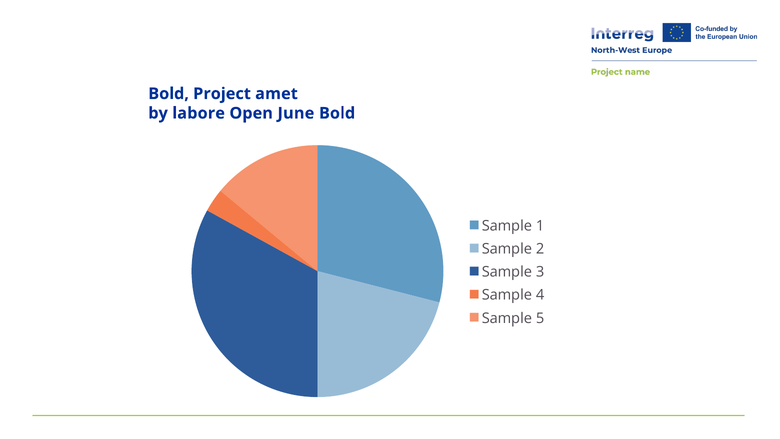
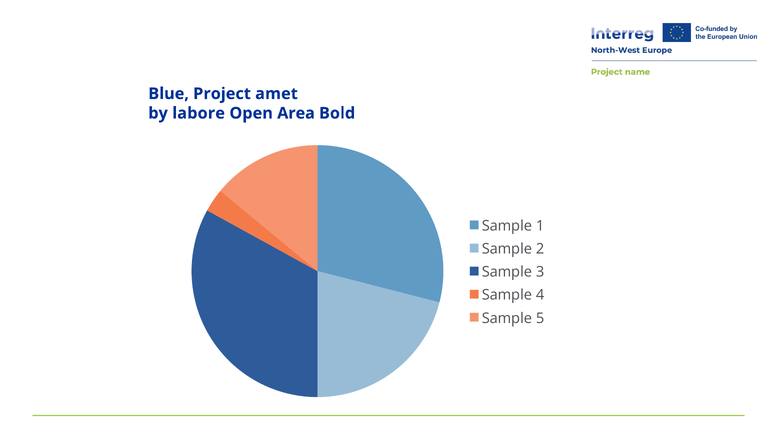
Bold: Bold -> Blue (169, 94)
June: June -> Area (296, 113)
